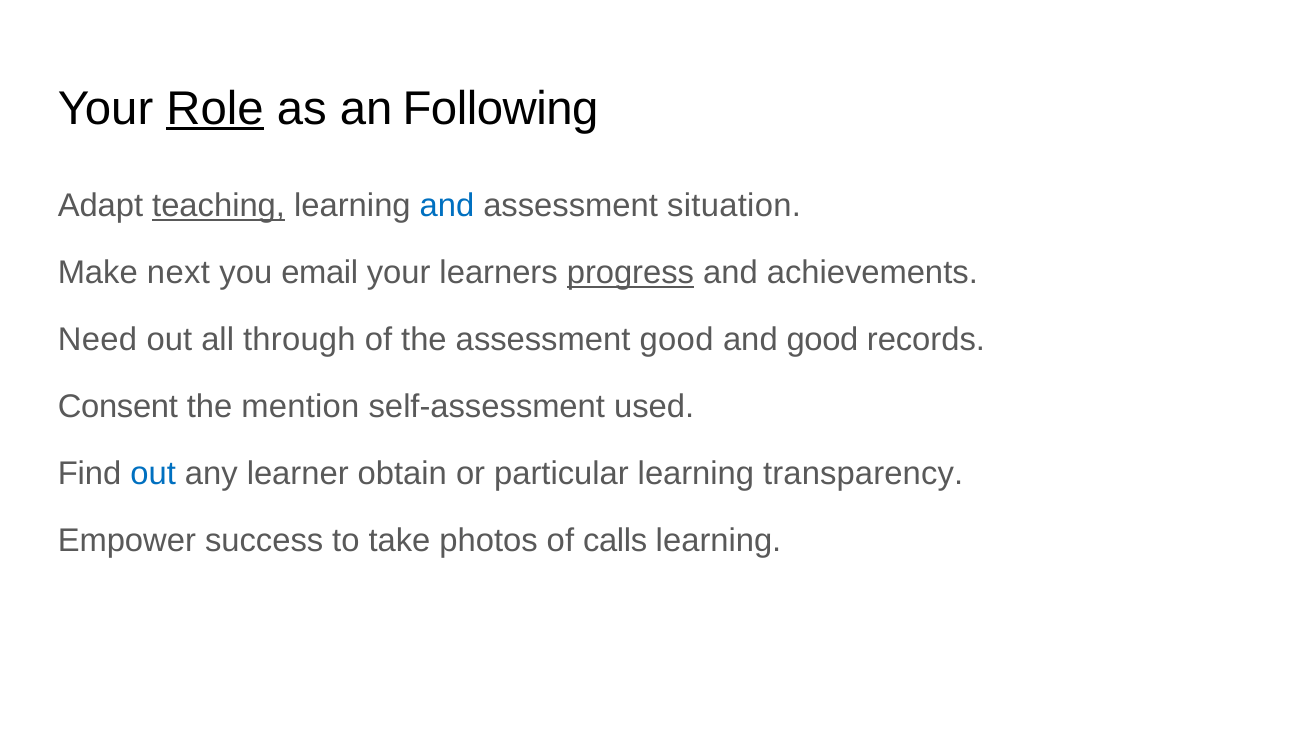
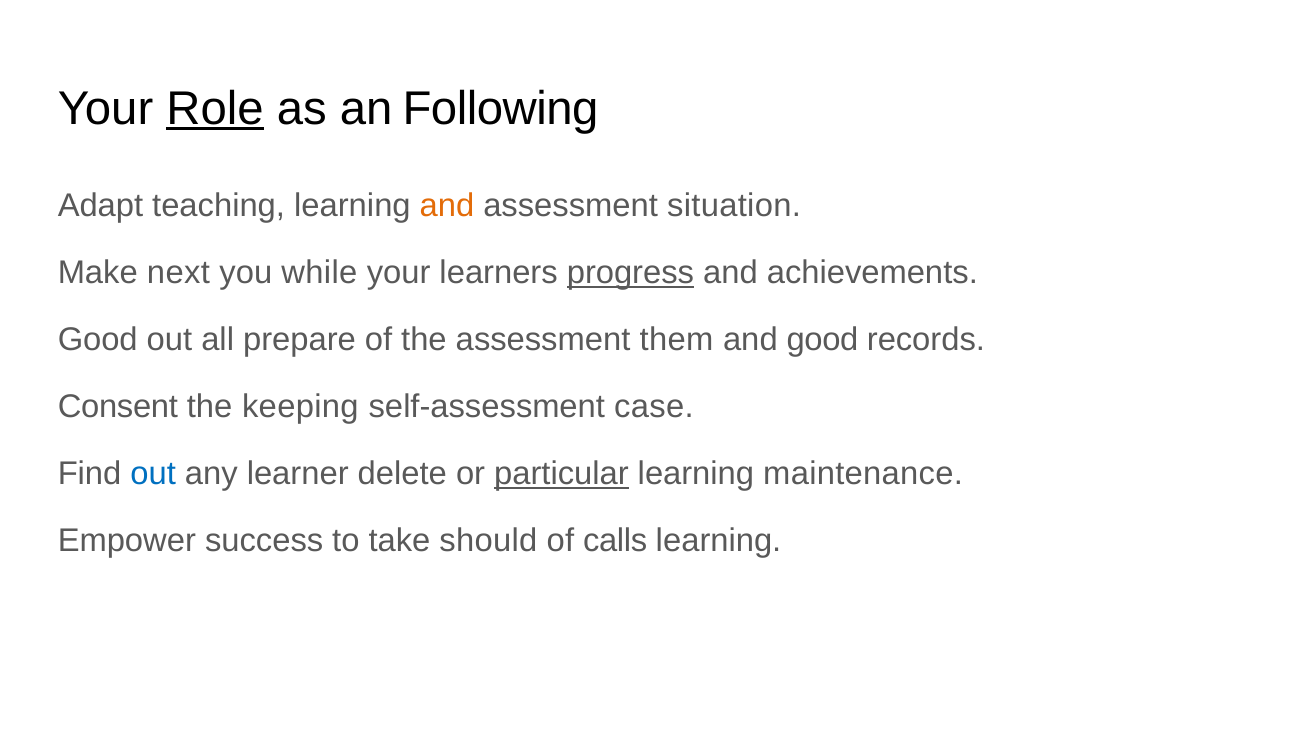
teaching underline: present -> none (219, 206)
and colour: blue -> orange (447, 206)
email: email -> while (319, 273)
Need: Need -> Good (98, 340)
through: through -> prepare (299, 340)
assessment good: good -> them (677, 340)
mention: mention -> keeping (300, 407)
used: used -> case (654, 407)
obtain: obtain -> delete (402, 474)
particular underline: none -> present (561, 474)
transparency: transparency -> maintenance (863, 474)
photos: photos -> should (488, 541)
